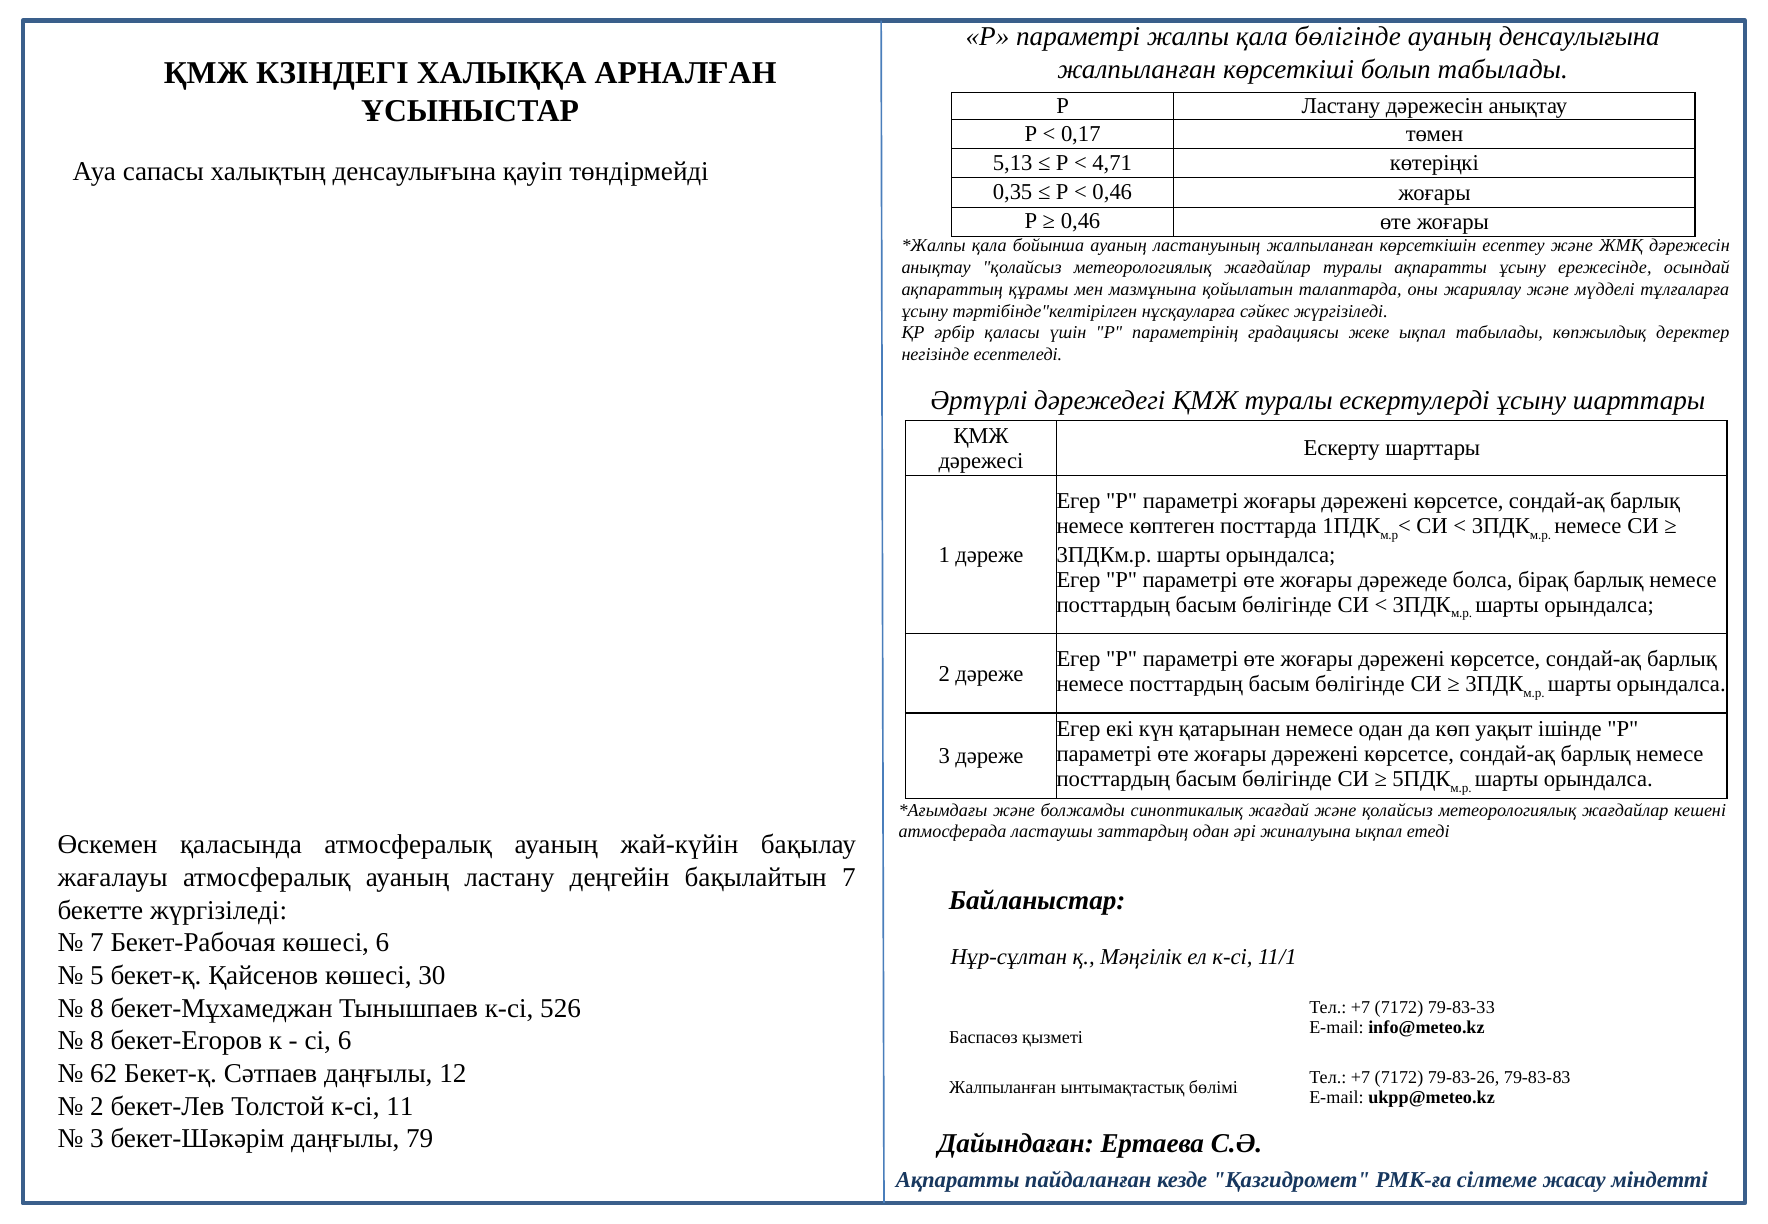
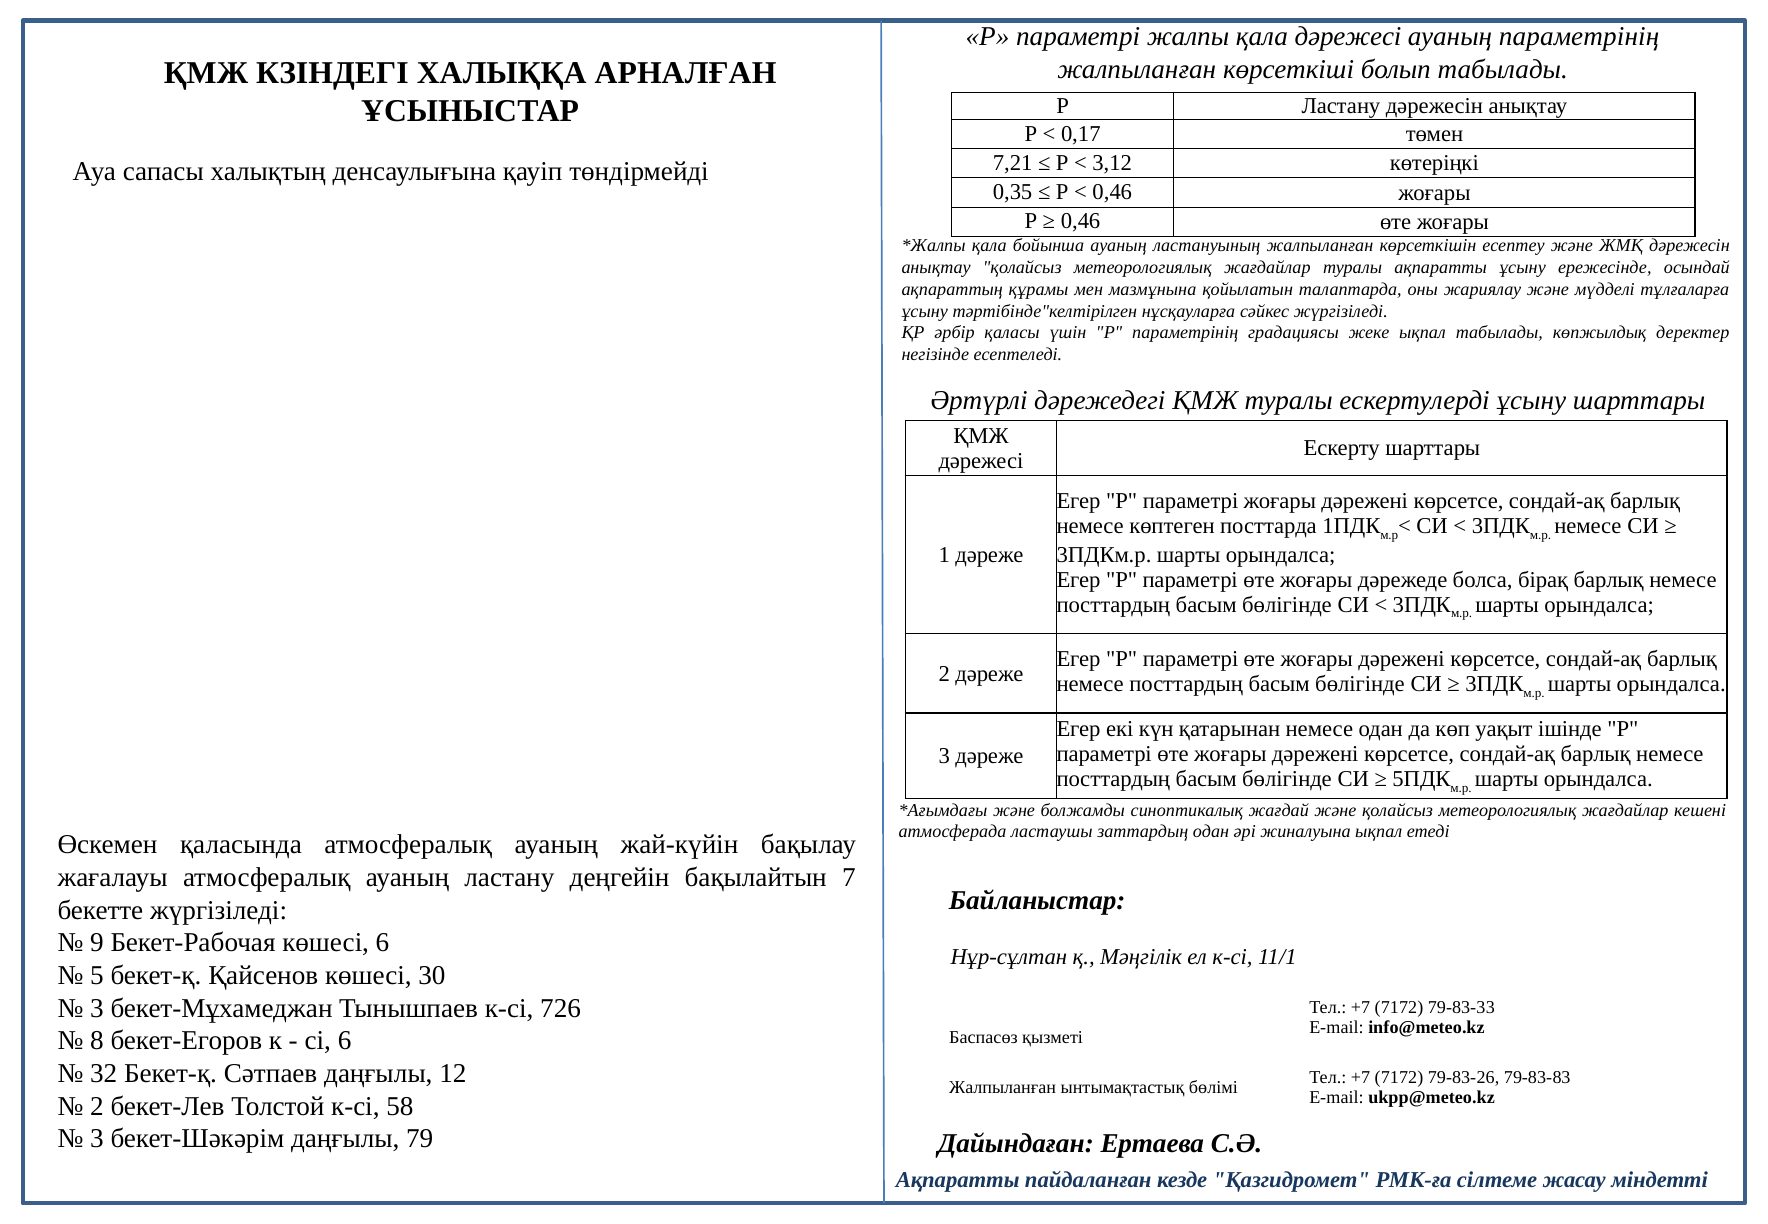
қала бөлігінде: бөлігінде -> дәрежесі (1348, 37)
ауаның денсаулығына: денсаулығына -> параметрінің (1579, 37)
5,13: 5,13 -> 7,21 (1013, 163)
4,71: 4,71 -> 3,12 (1112, 163)
7: 7 -> 9 (97, 943)
8: 8 -> 3 (97, 1008)
526: 526 -> 726 (561, 1008)
62: 62 -> 32 (104, 1073)
11: 11 -> 58 (400, 1106)
